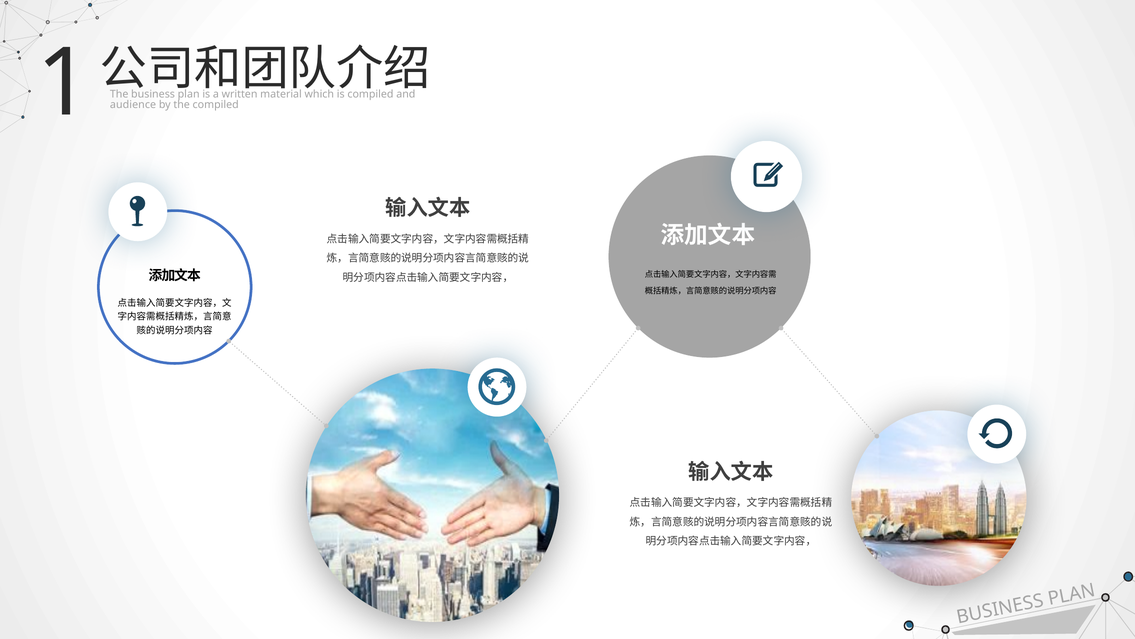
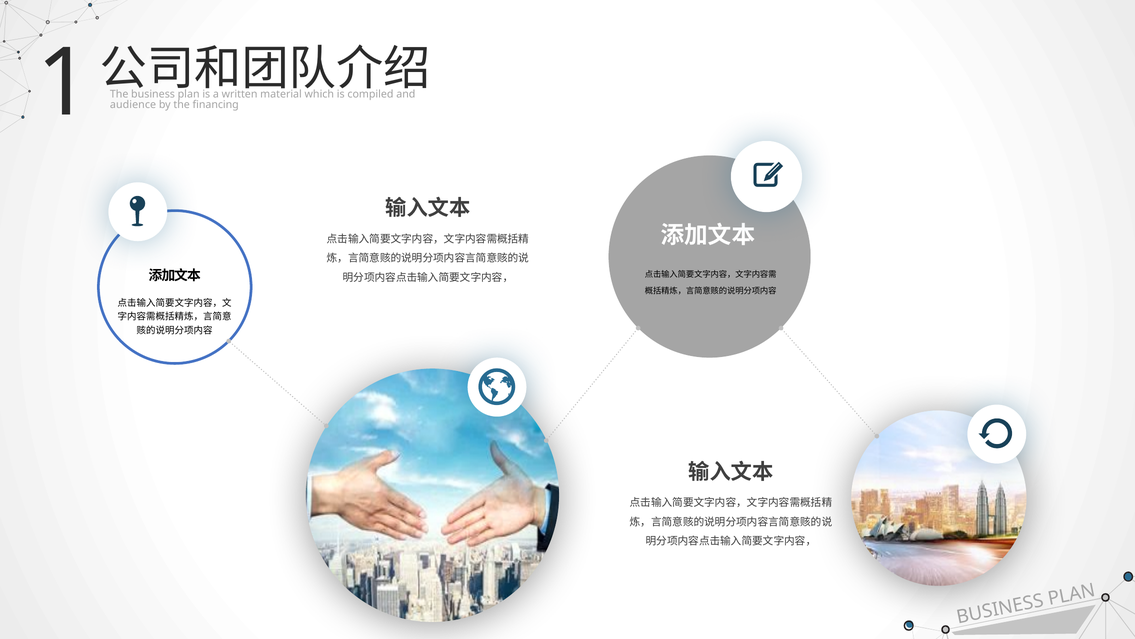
the compiled: compiled -> financing (216, 105)
